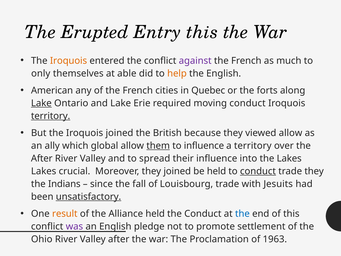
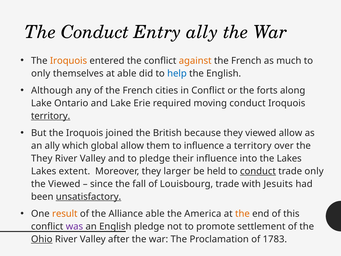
The Erupted: Erupted -> Conduct (95, 32)
Entry this: this -> ally (202, 32)
against colour: purple -> orange (195, 61)
help colour: orange -> blue (177, 73)
American: American -> Although (52, 90)
in Quebec: Quebec -> Conflict (208, 90)
Lake underline: present -> none (41, 103)
them underline: present -> none (158, 146)
After: After -> They (42, 158)
to spread: spread -> pledge (155, 158)
crucial: crucial -> extent (74, 171)
they joined: joined -> larger (177, 171)
trade they: they -> only (314, 171)
the Indians: Indians -> Viewed (64, 184)
Alliance held: held -> able (155, 214)
the Conduct: Conduct -> America (203, 214)
the colour: blue -> orange (242, 214)
Ohio underline: none -> present (42, 239)
1963: 1963 -> 1783 (275, 239)
